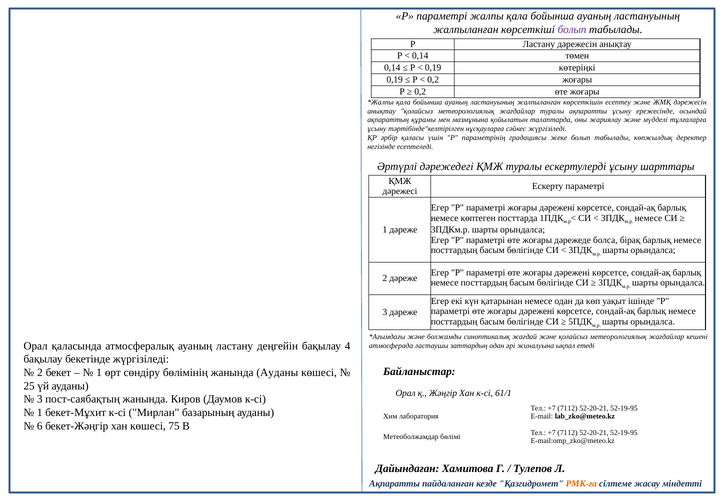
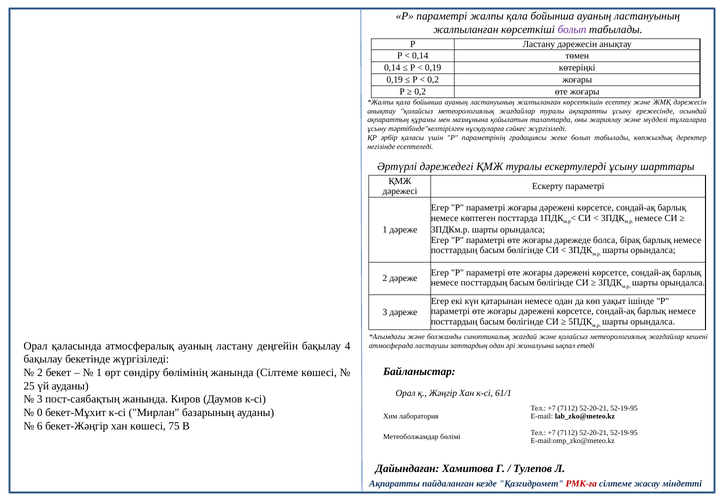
жанында Ауданы: Ауданы -> Сілтеме (277, 373)
1: 1 -> 0 (40, 413)
РМК-ға colour: orange -> red (581, 484)
